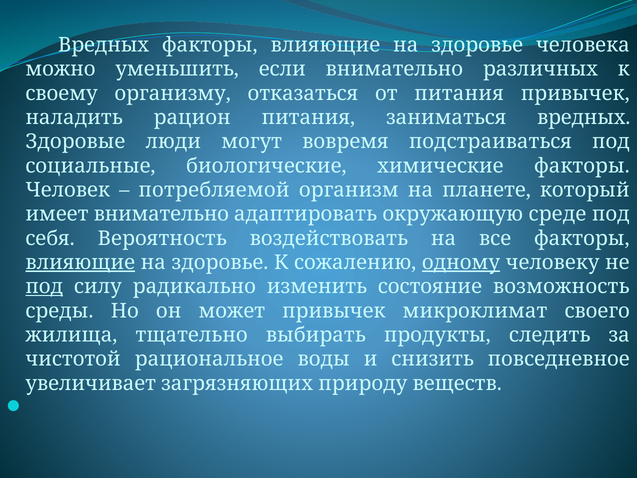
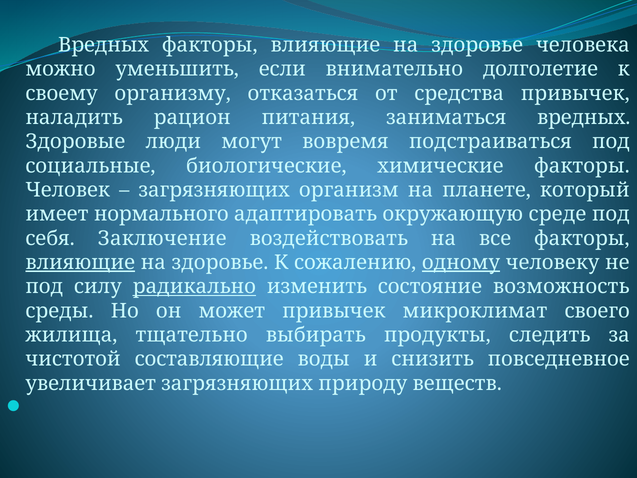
различных: различных -> долголетие (540, 69)
от питания: питания -> средства (459, 93)
потребляемой: потребляемой -> загрязняющих (214, 190)
имеет внимательно: внимательно -> нормального (161, 214)
Вероятность: Вероятность -> Заключение (162, 238)
под underline: present -> none (44, 287)
радикально underline: none -> present (194, 287)
рациональное: рациональное -> составляющие (209, 359)
